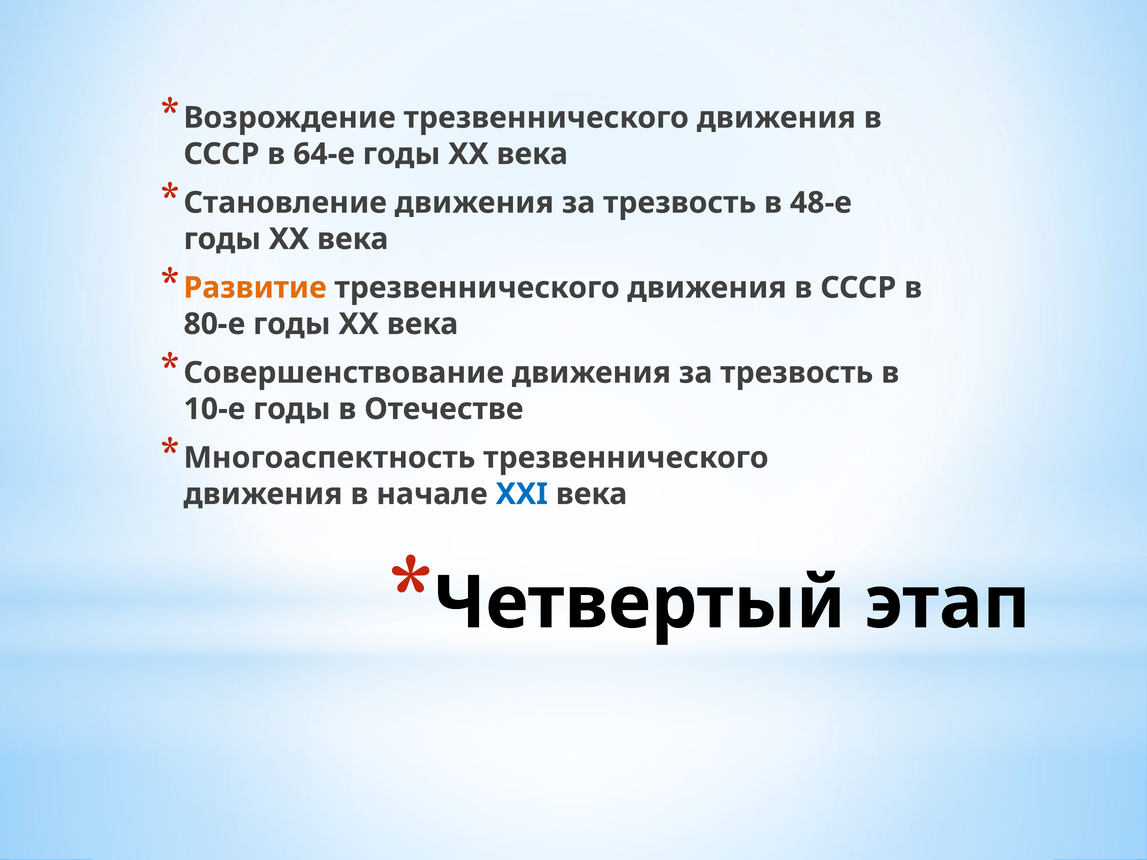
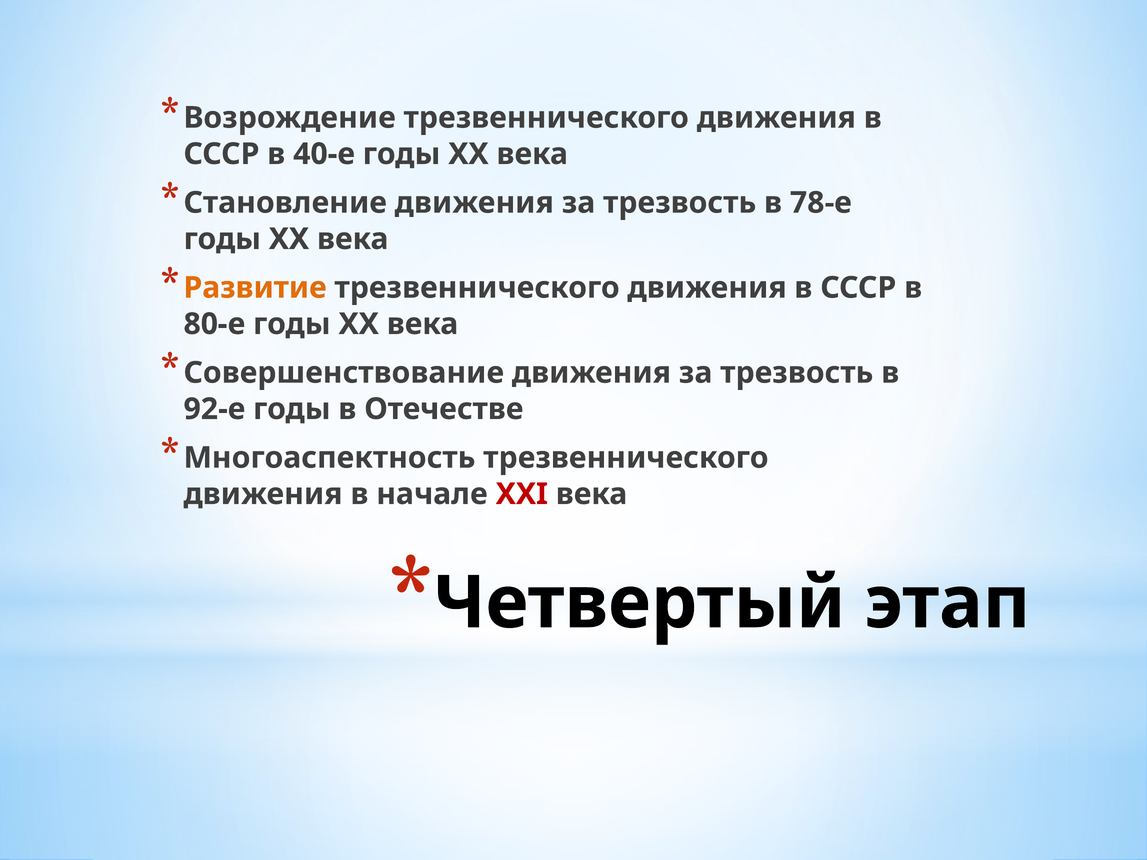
64-е: 64-е -> 40-е (324, 154)
48-е: 48-е -> 78-е (821, 203)
10-е: 10-е -> 92-е (214, 409)
XXI colour: blue -> red (522, 494)
